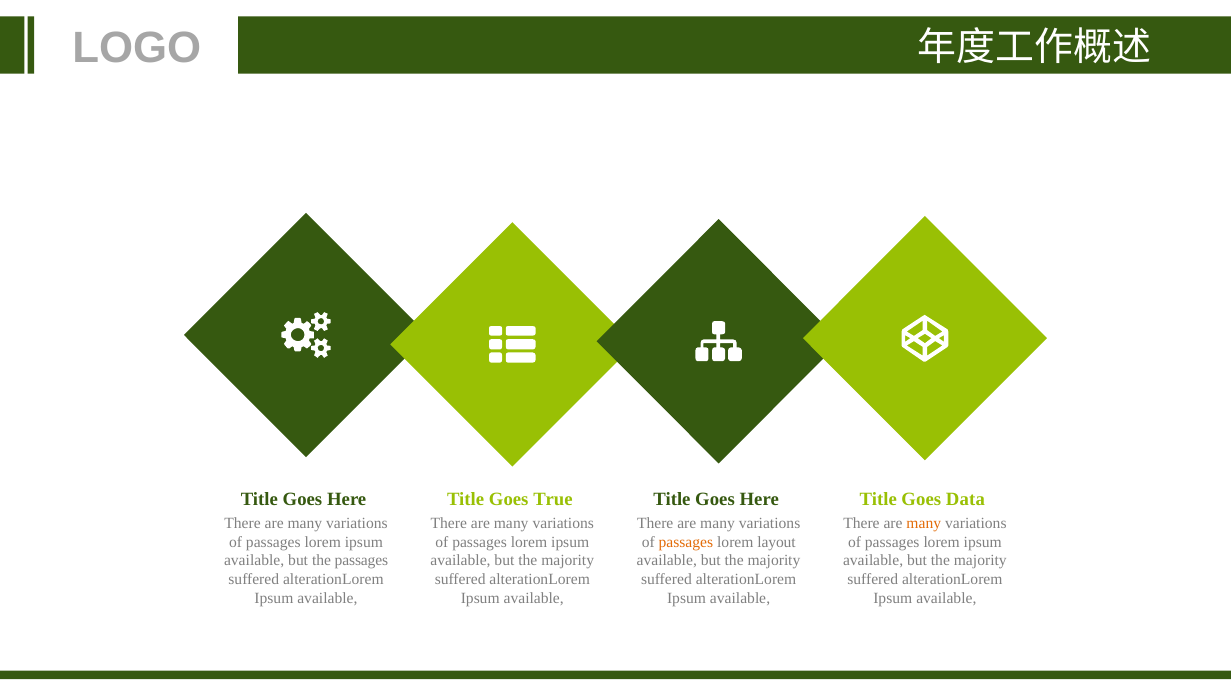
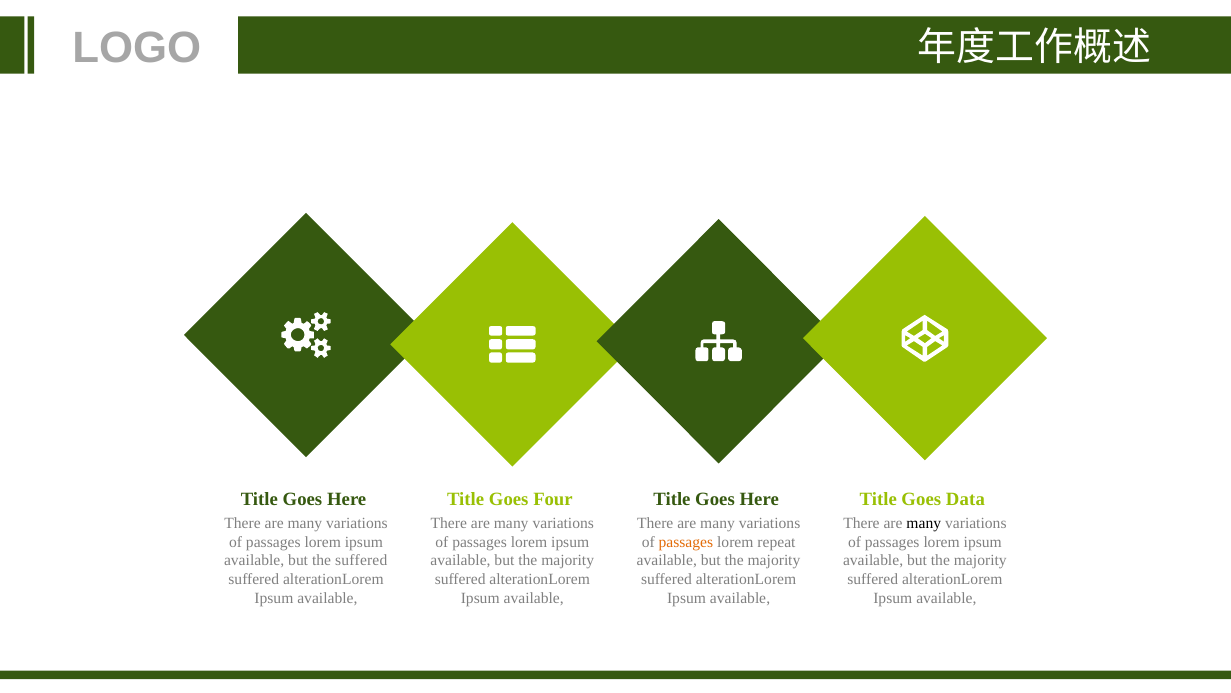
True: True -> Four (553, 499)
many colour: orange -> black (924, 523)
layout: layout -> repeat (776, 542)
the passages: passages -> suffered (361, 560)
